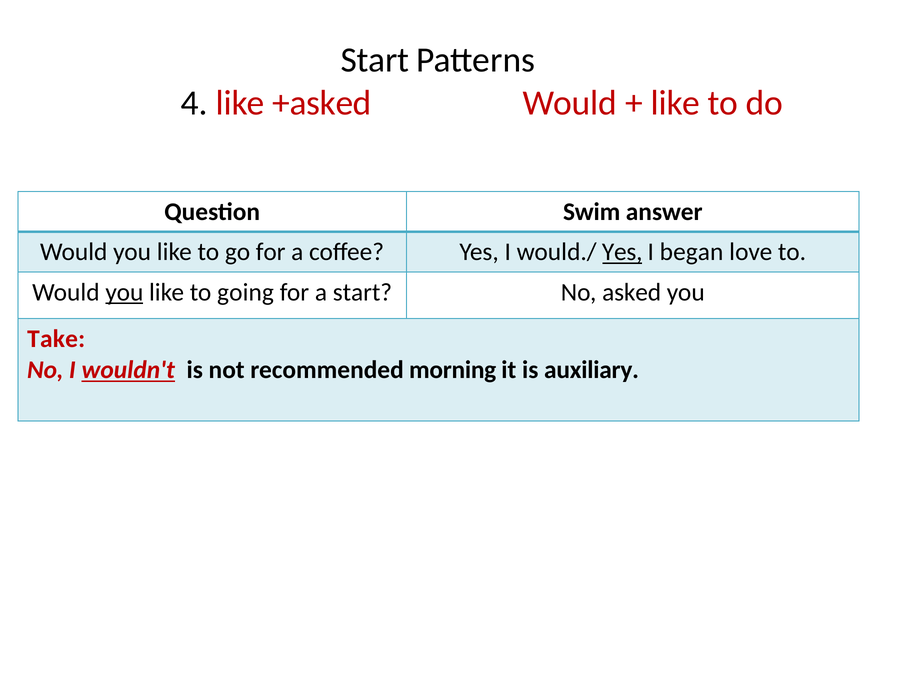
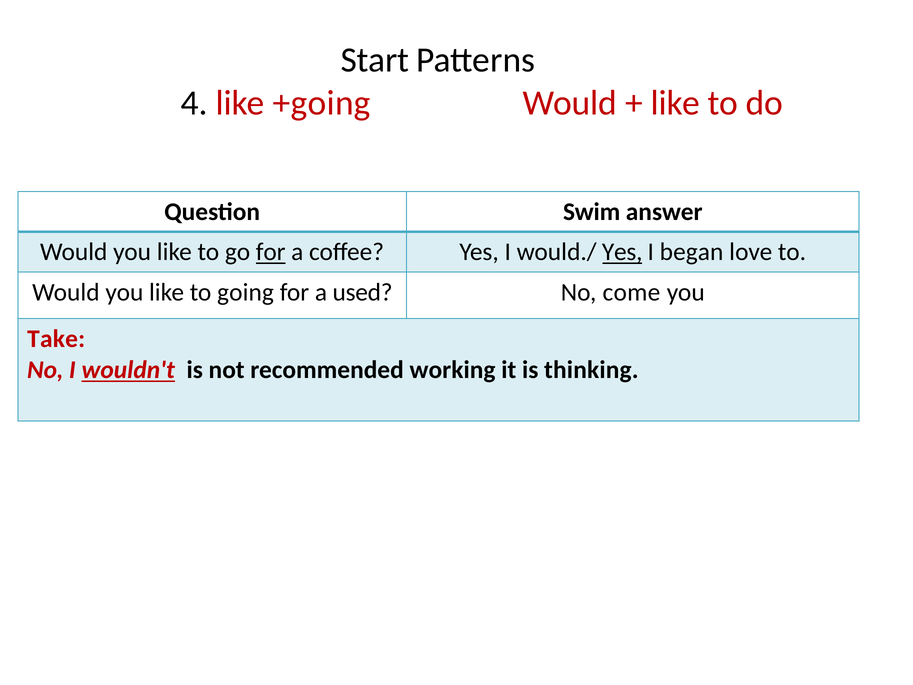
+asked: +asked -> +going (322, 103)
for underline: none -> present (271, 252)
you underline: present -> none (124, 292)
a start: start -> used (363, 292)
asked: asked -> come (631, 292)
morning: morning -> working (453, 370)
auxiliary: auxiliary -> thinking (591, 370)
